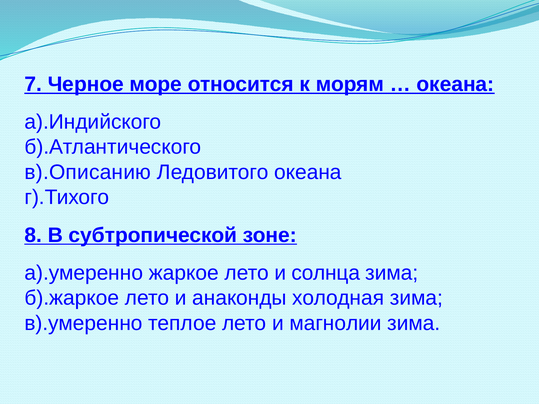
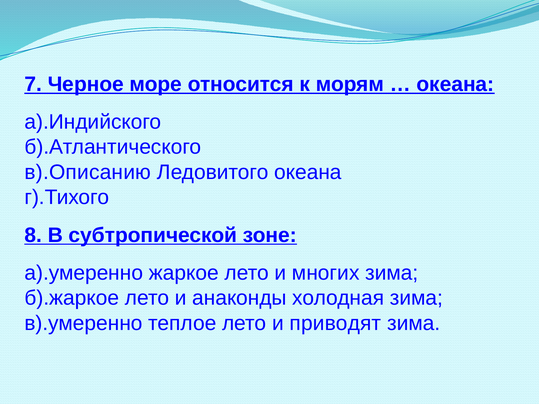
солнца: солнца -> многих (326, 273)
магнолии: магнолии -> приводят (335, 323)
